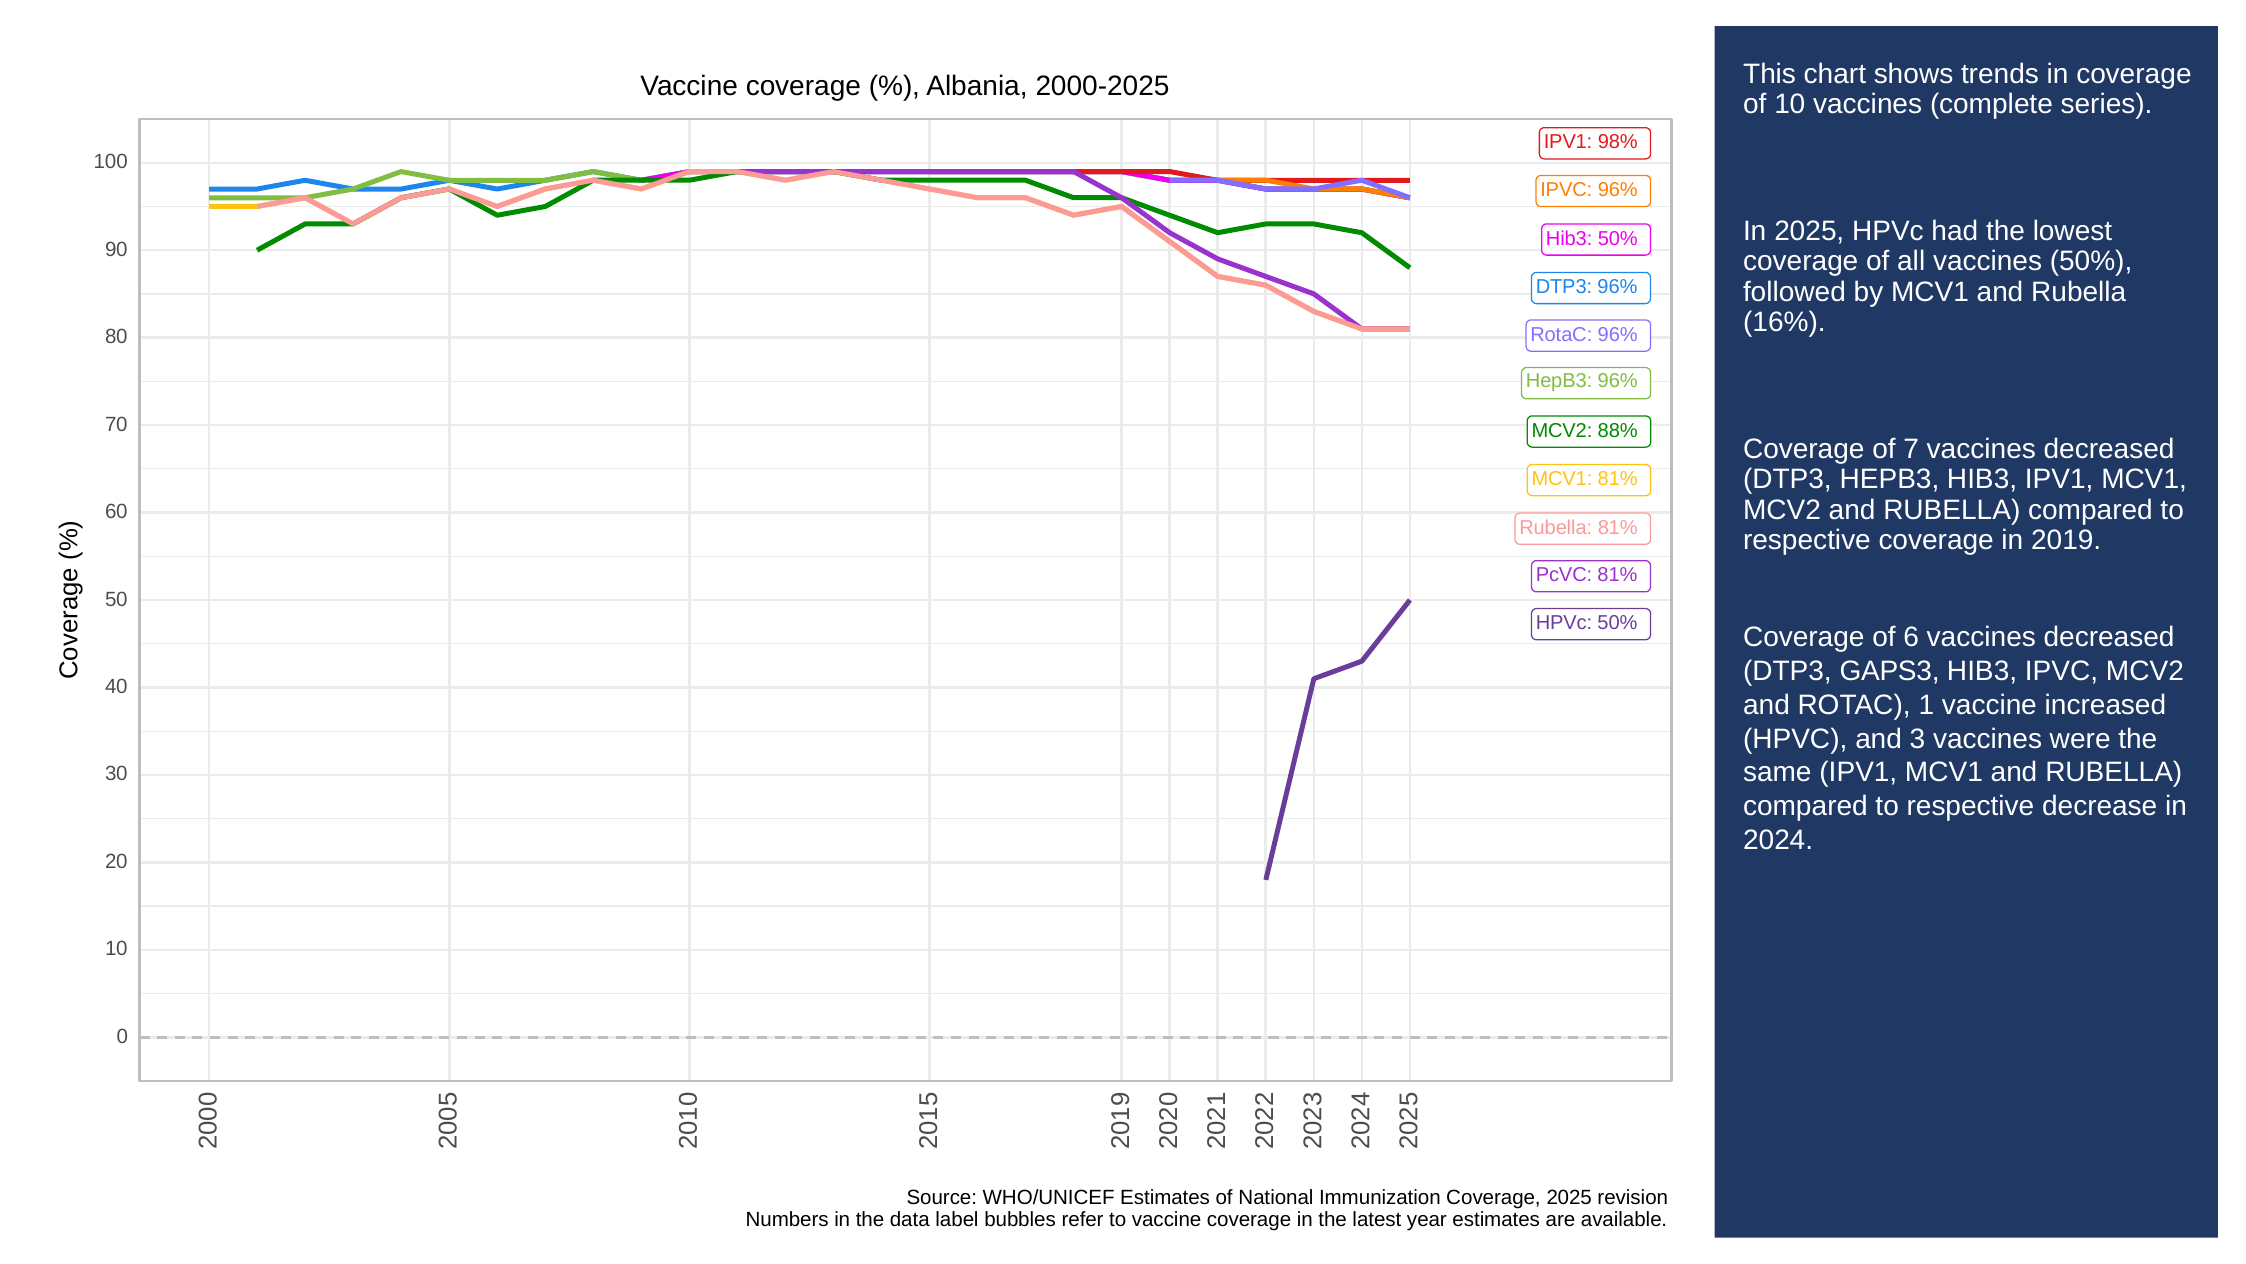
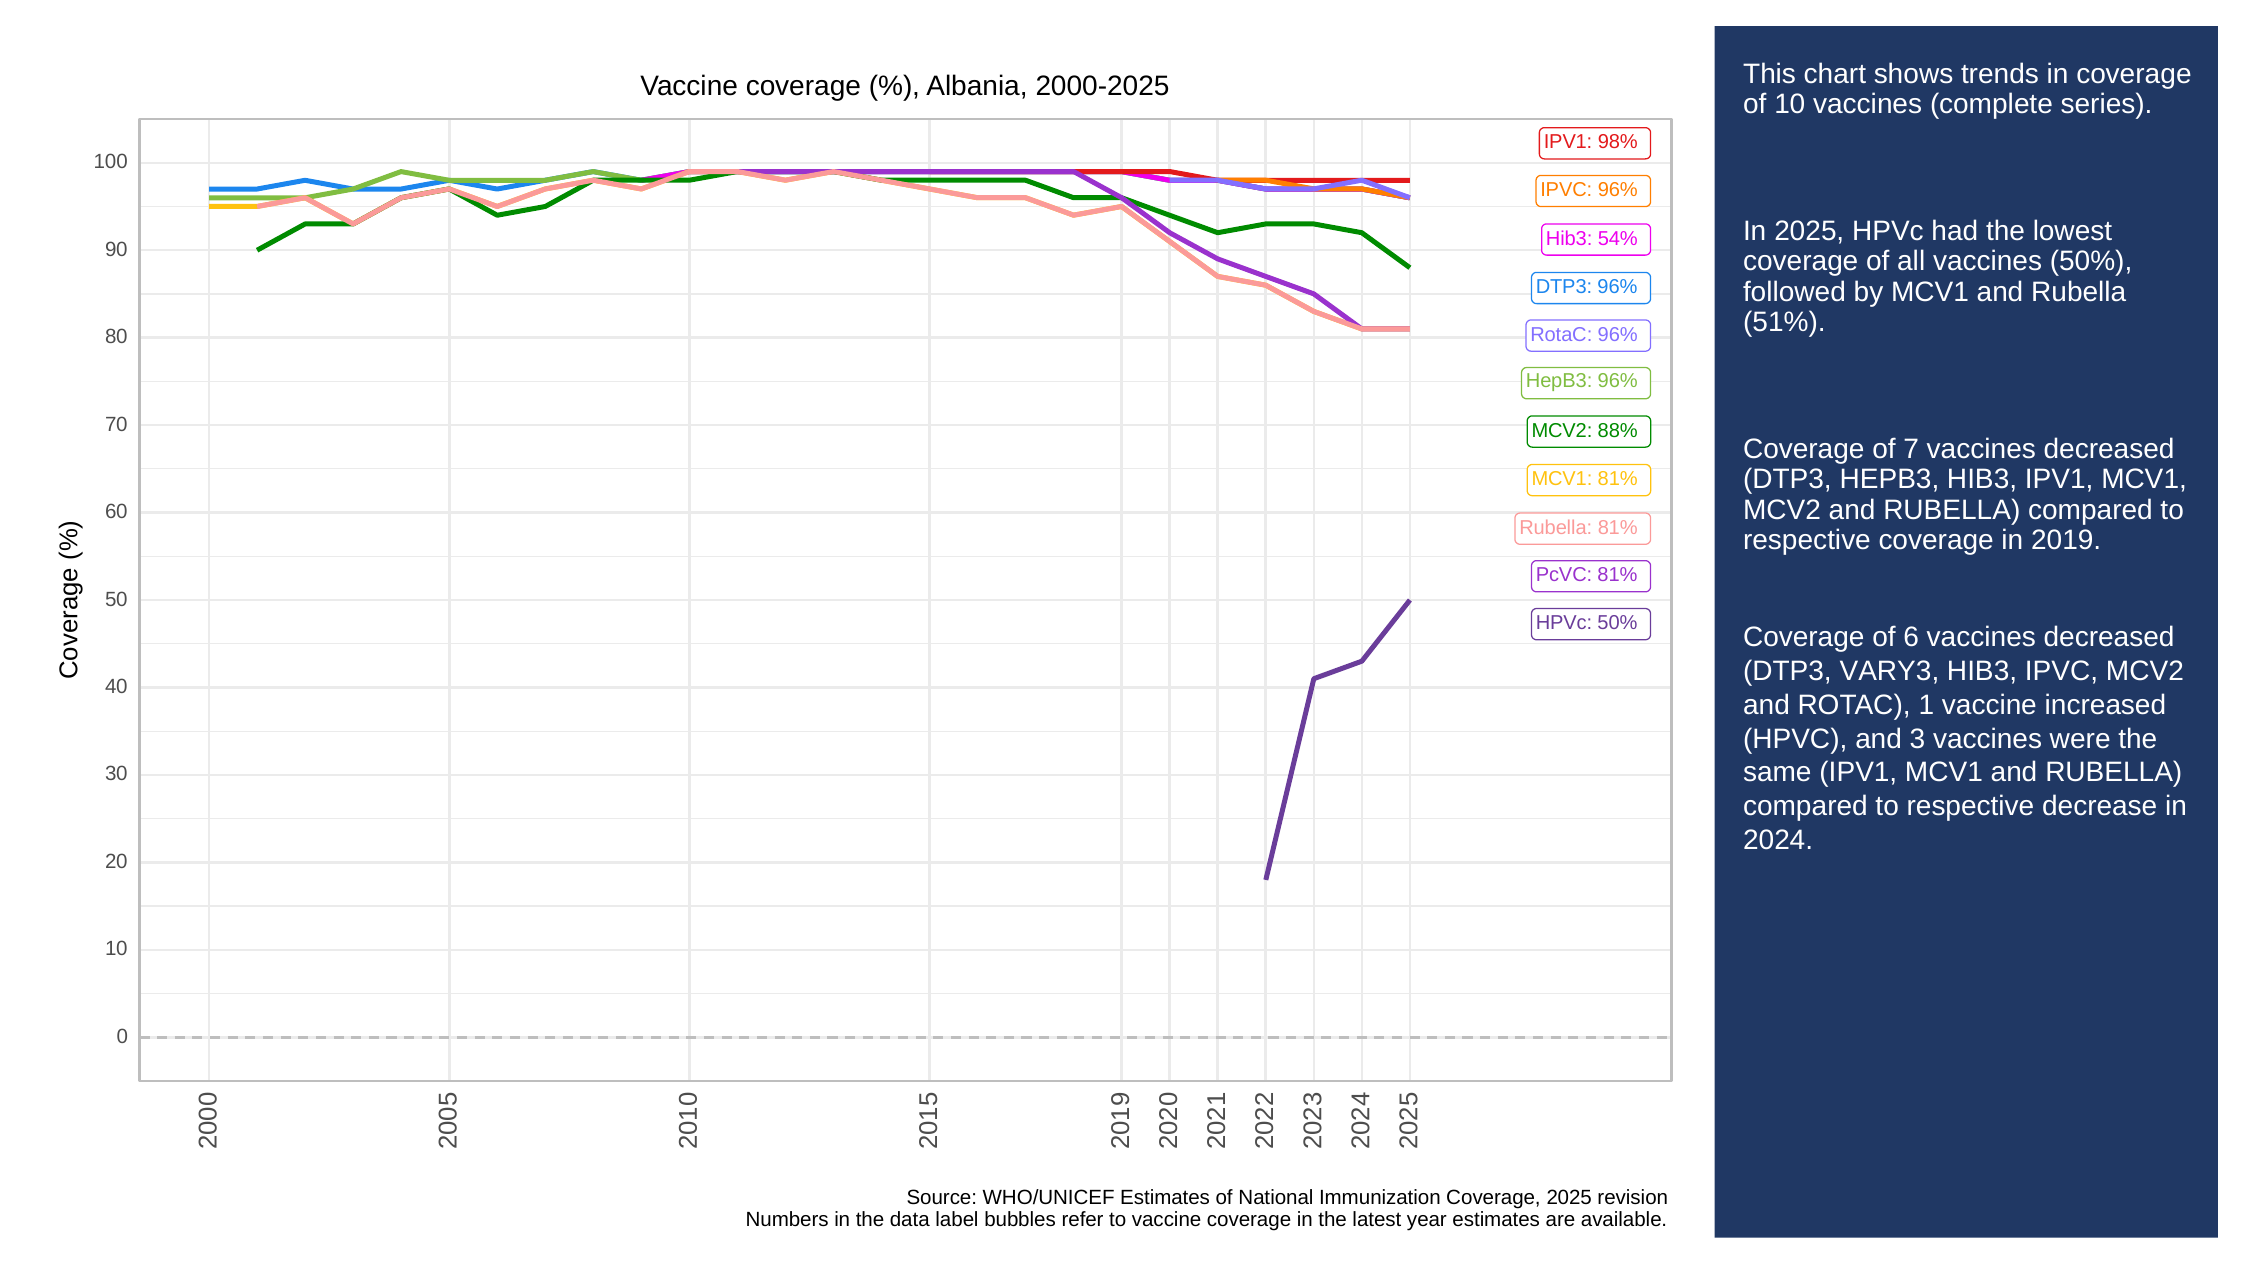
Hib3 50%: 50% -> 54% (1618, 238)
16%: 16% -> 51% (1784, 322)
GAPS3: GAPS3 -> VARY3 (1889, 671)
